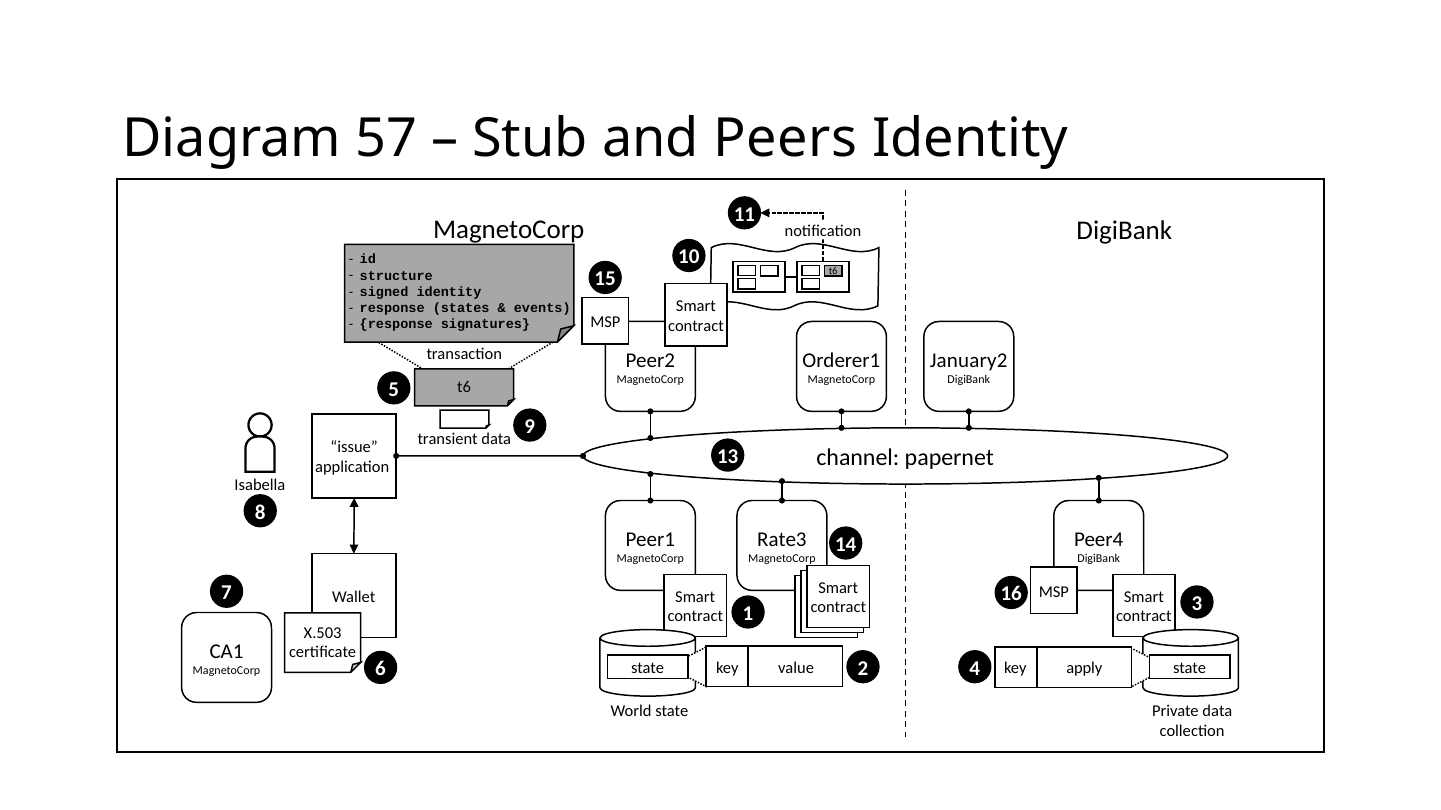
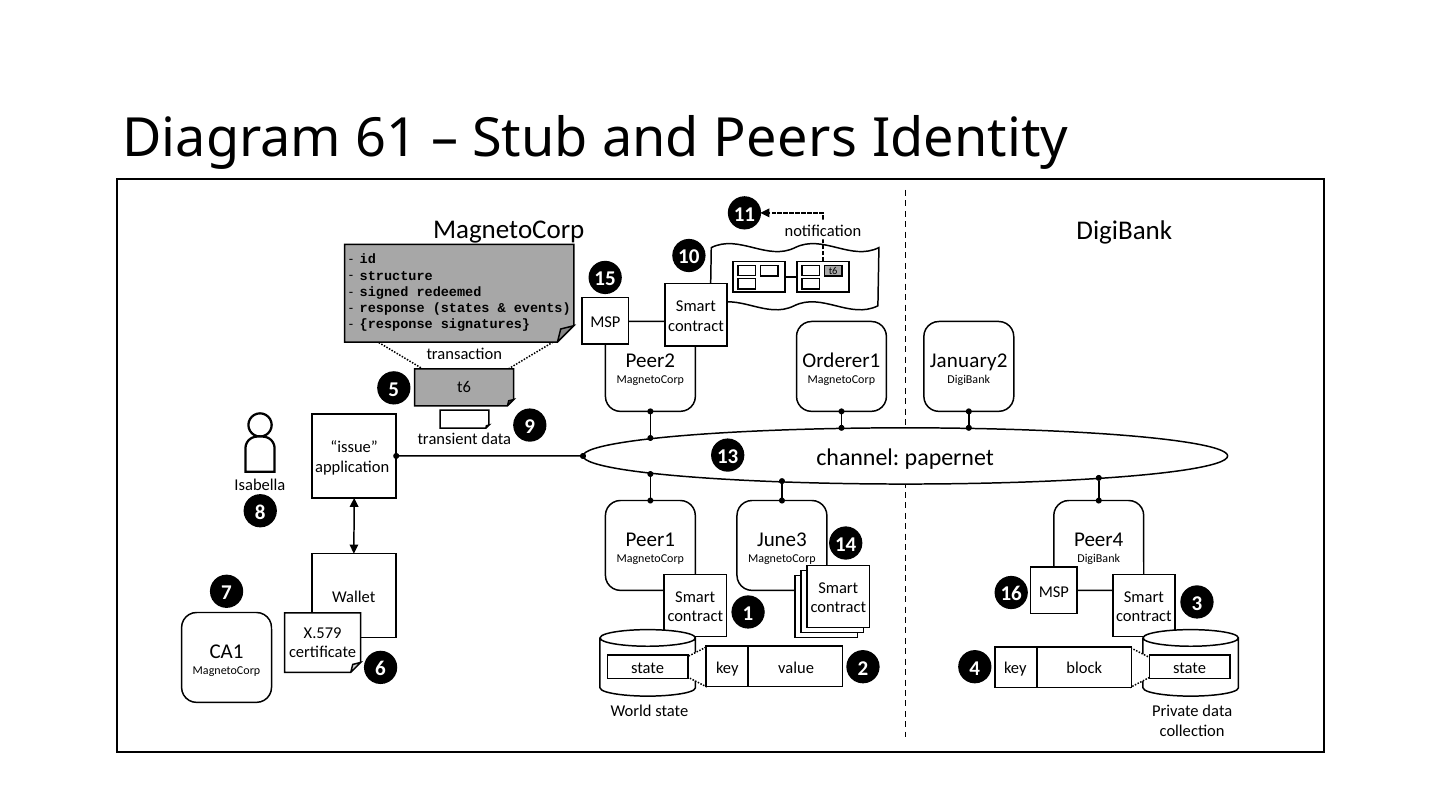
57: 57 -> 61 (386, 139)
signed identity: identity -> redeemed (449, 292)
Rate3: Rate3 -> June3 (782, 540)
X.503: X.503 -> X.579 (323, 633)
apply: apply -> block (1084, 668)
